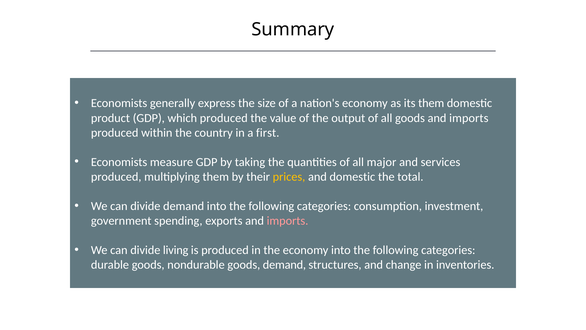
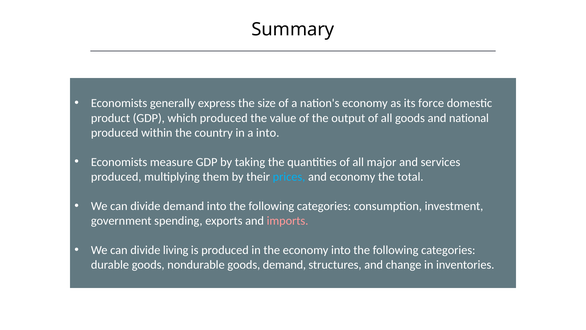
its them: them -> force (431, 103)
goods and imports: imports -> national (469, 118)
a first: first -> into (268, 132)
prices colour: yellow -> light blue (289, 176)
and domestic: domestic -> economy (352, 176)
